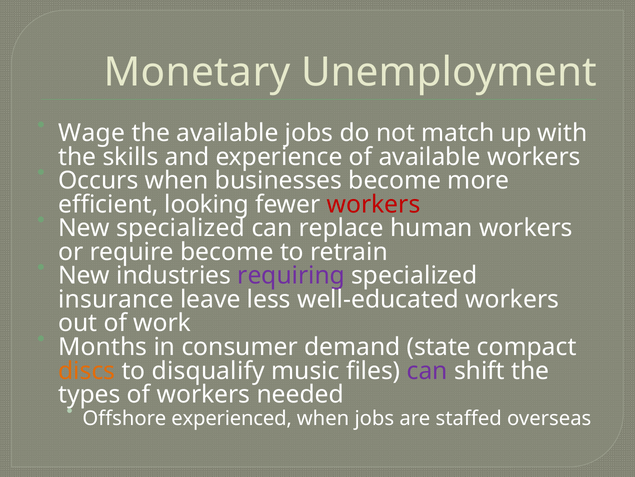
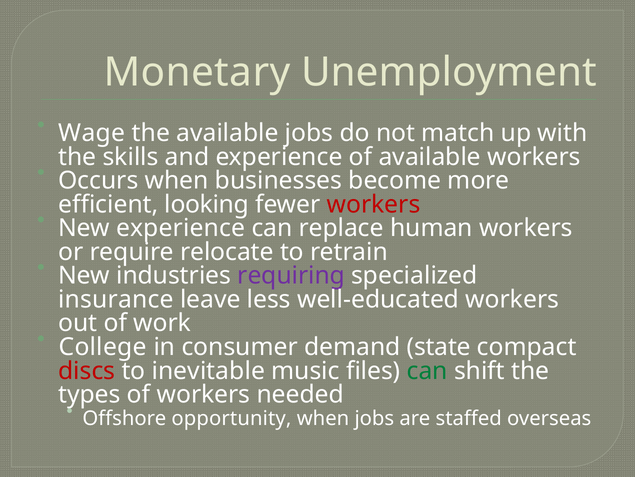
New specialized: specialized -> experience (181, 228)
require become: become -> relocate (227, 252)
Months: Months -> College (103, 347)
discs colour: orange -> red (87, 370)
disqualify: disqualify -> inevitable (208, 370)
can colour: purple -> green (427, 370)
experienced: experienced -> opportunity (231, 418)
